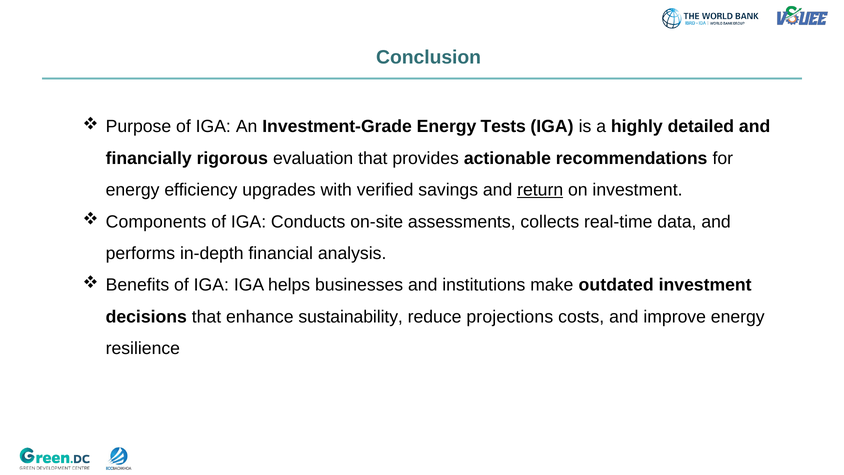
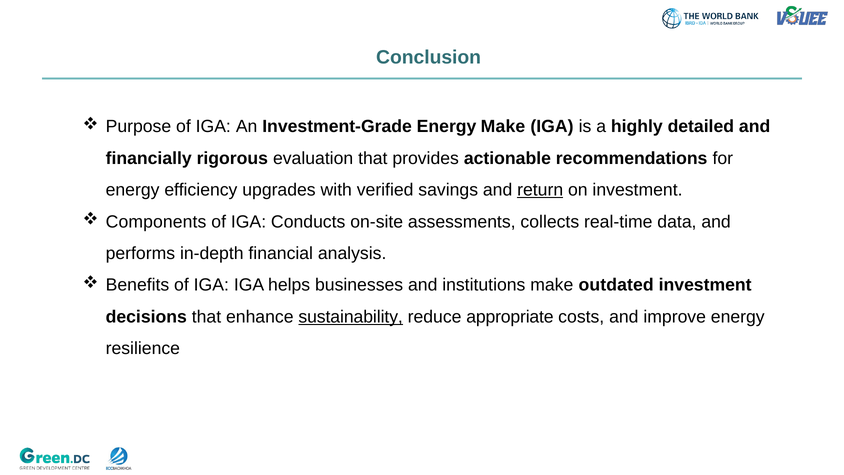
Energy Tests: Tests -> Make (503, 126)
sustainability underline: none -> present (351, 317)
projections: projections -> appropriate (510, 317)
